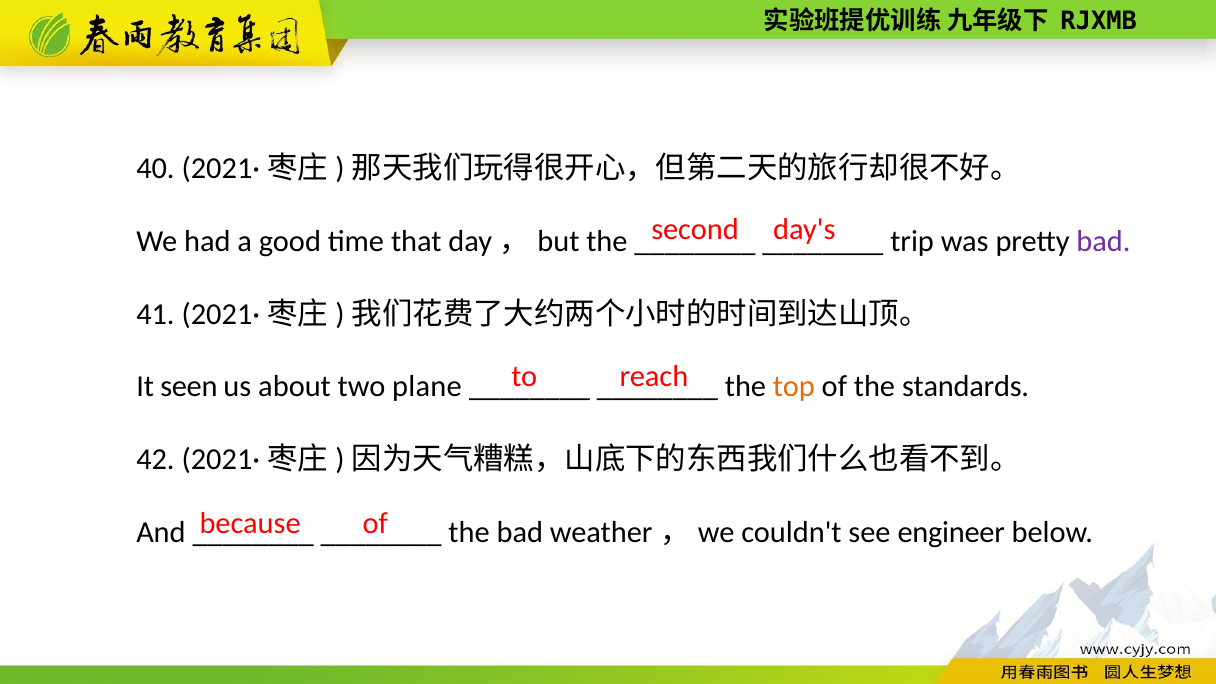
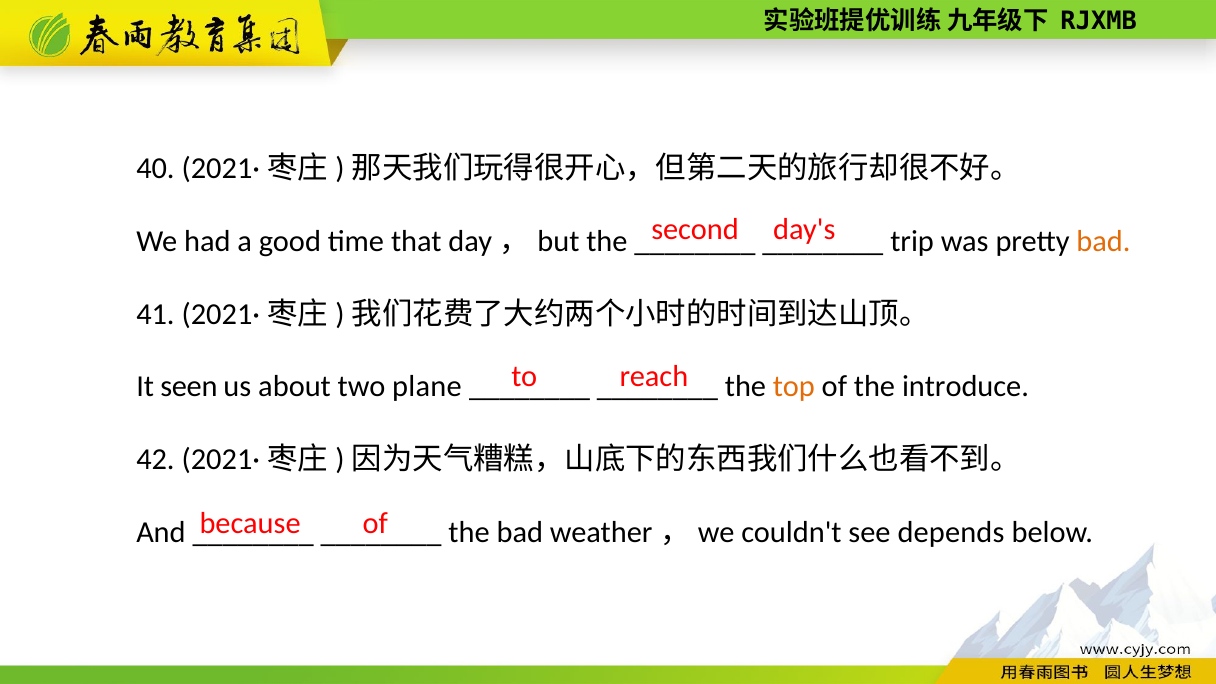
bad colour: purple -> orange (1104, 241)
standards: standards -> introduce (965, 387)
engineer: engineer -> depends (951, 533)
